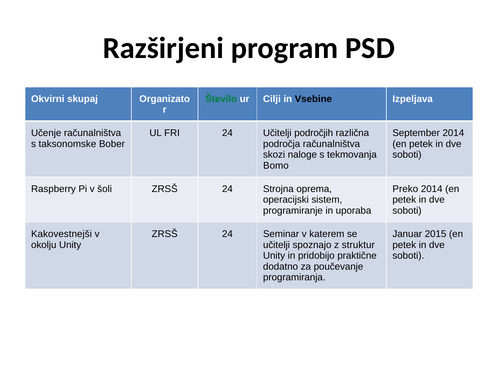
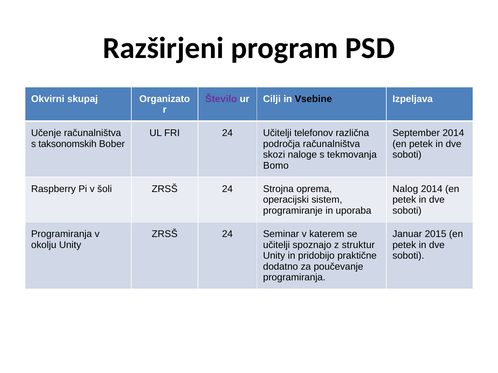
Število colour: green -> purple (221, 99)
področjih: področjih -> telefonov (314, 133)
taksonomske: taksonomske -> taksonomskih (68, 144)
Preko: Preko -> Nalog (405, 189)
Kakovestnejši: Kakovestnejši -> Programiranja (62, 234)
